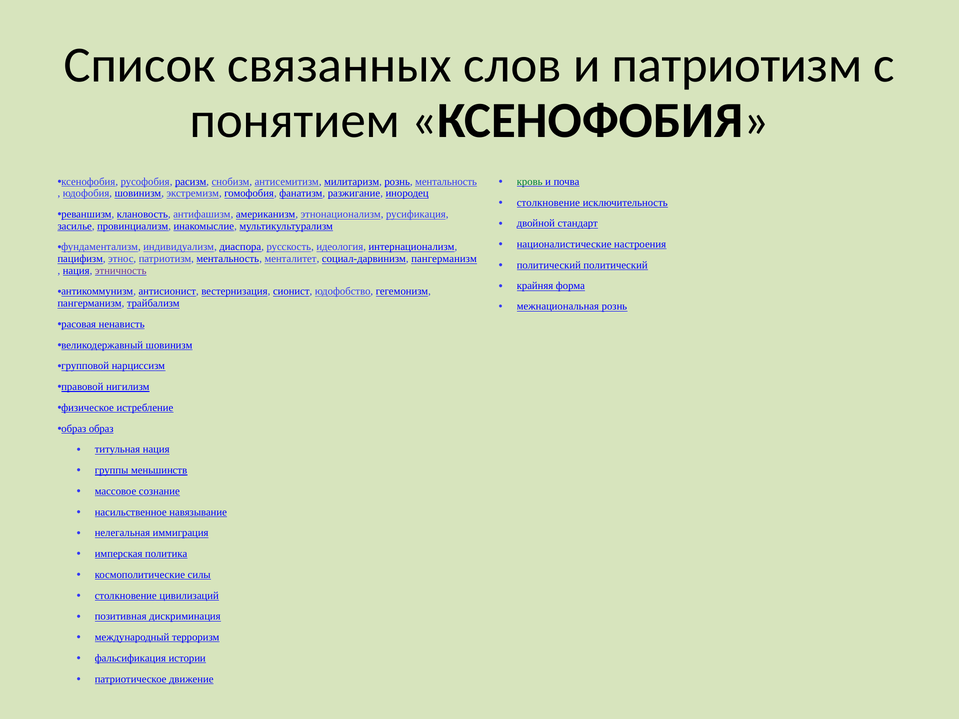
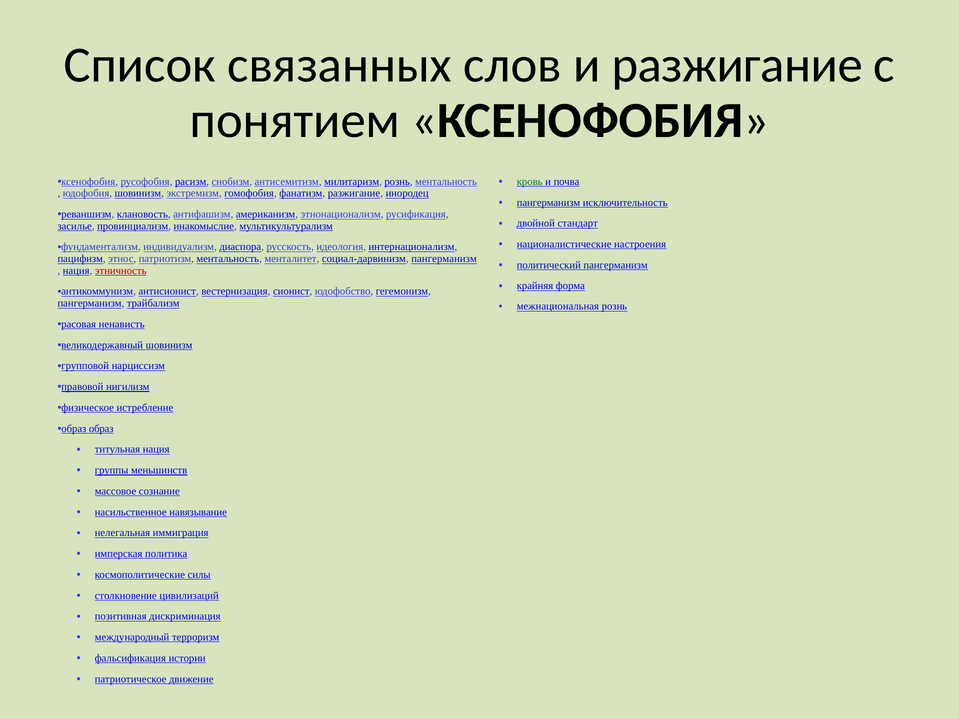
и патриотизм: патриотизм -> разжигание (737, 65)
столкновение: столкновение -> пангерманизм (548, 203)
политический политический: политический -> пангерманизм (616, 265)
этничность colour: purple -> red (121, 271)
